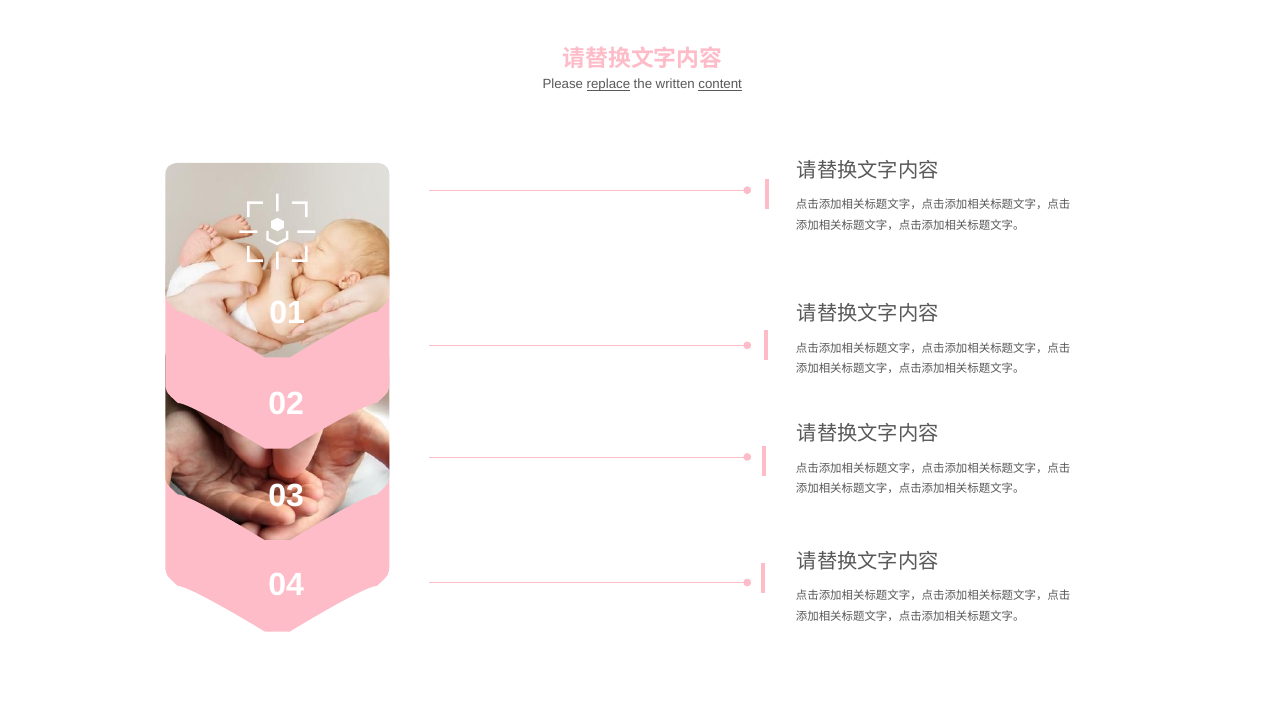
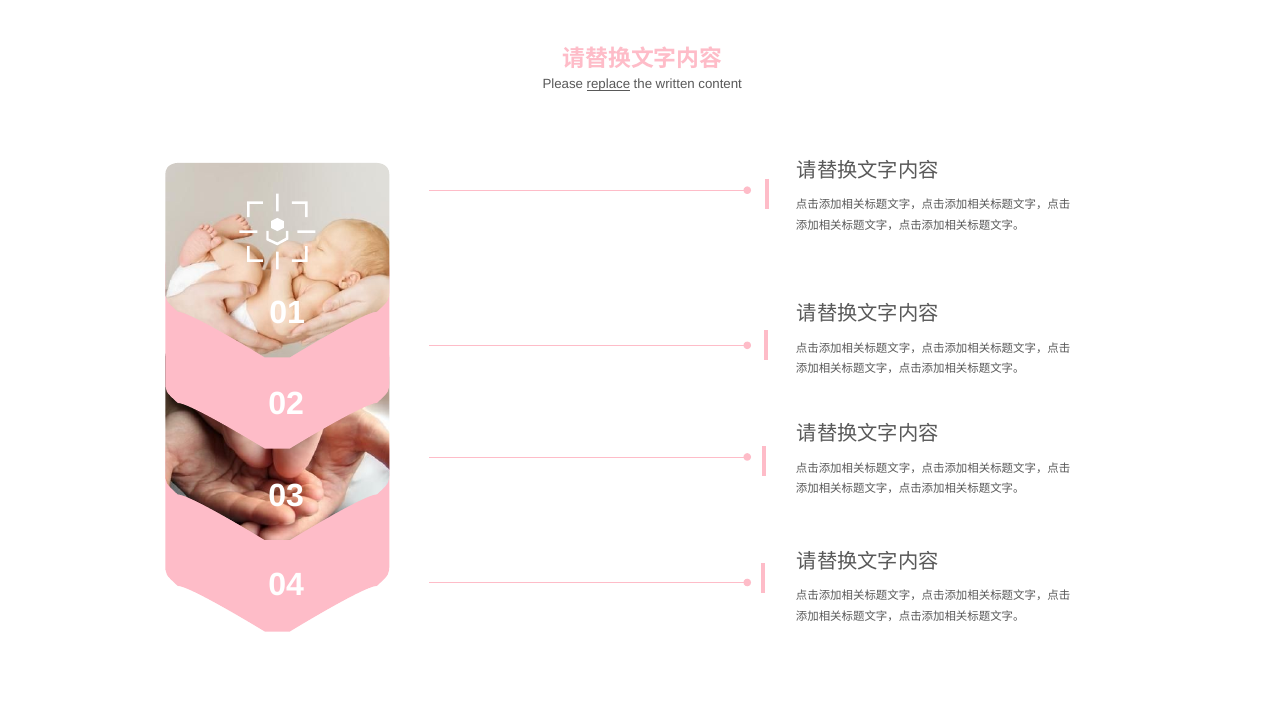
content underline: present -> none (720, 84)
